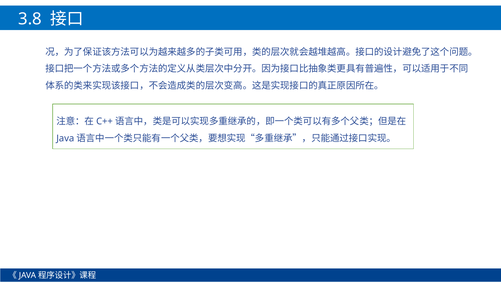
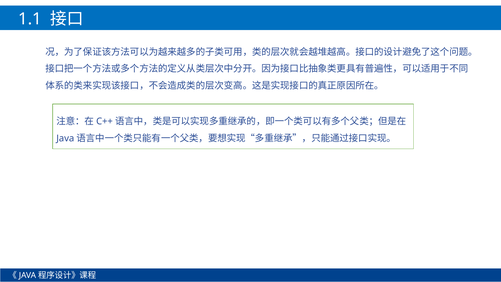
3.8: 3.8 -> 1.1 (30, 19)
